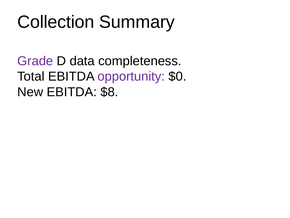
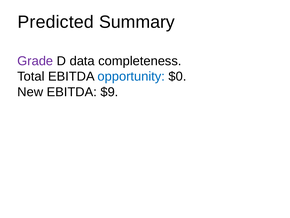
Collection: Collection -> Predicted (56, 22)
opportunity colour: purple -> blue (131, 76)
$8: $8 -> $9 (109, 92)
